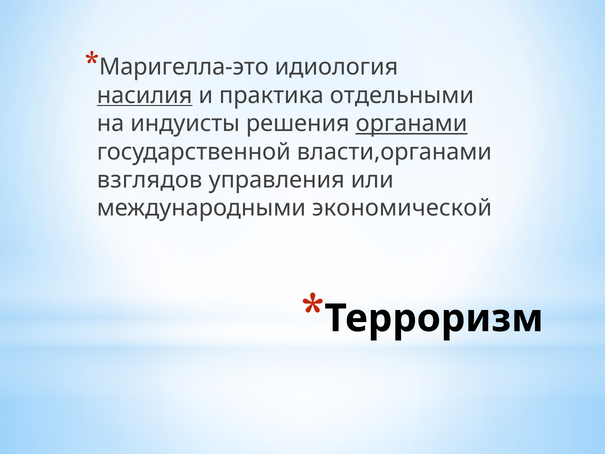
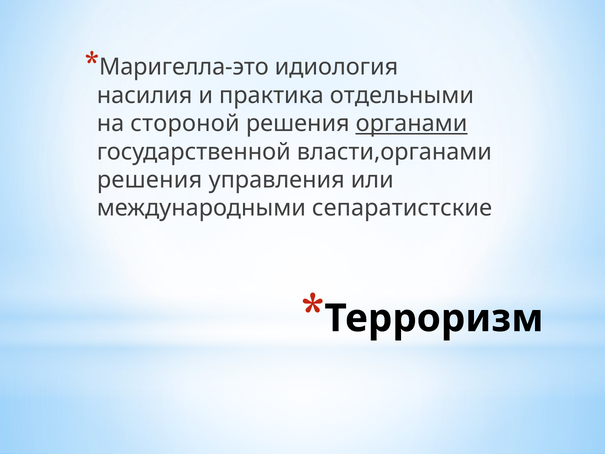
насилия underline: present -> none (145, 95)
индуисты: индуисты -> стороной (185, 123)
взглядов: взглядов -> решения (150, 180)
экономической: экономической -> сепаратистские (402, 208)
